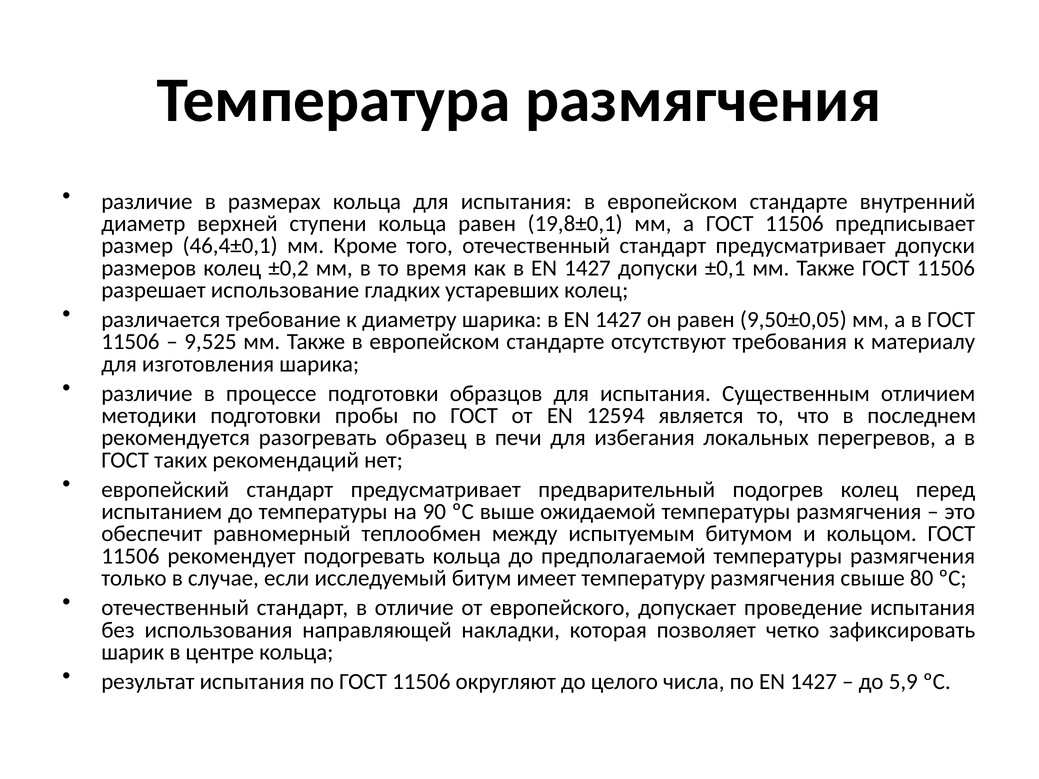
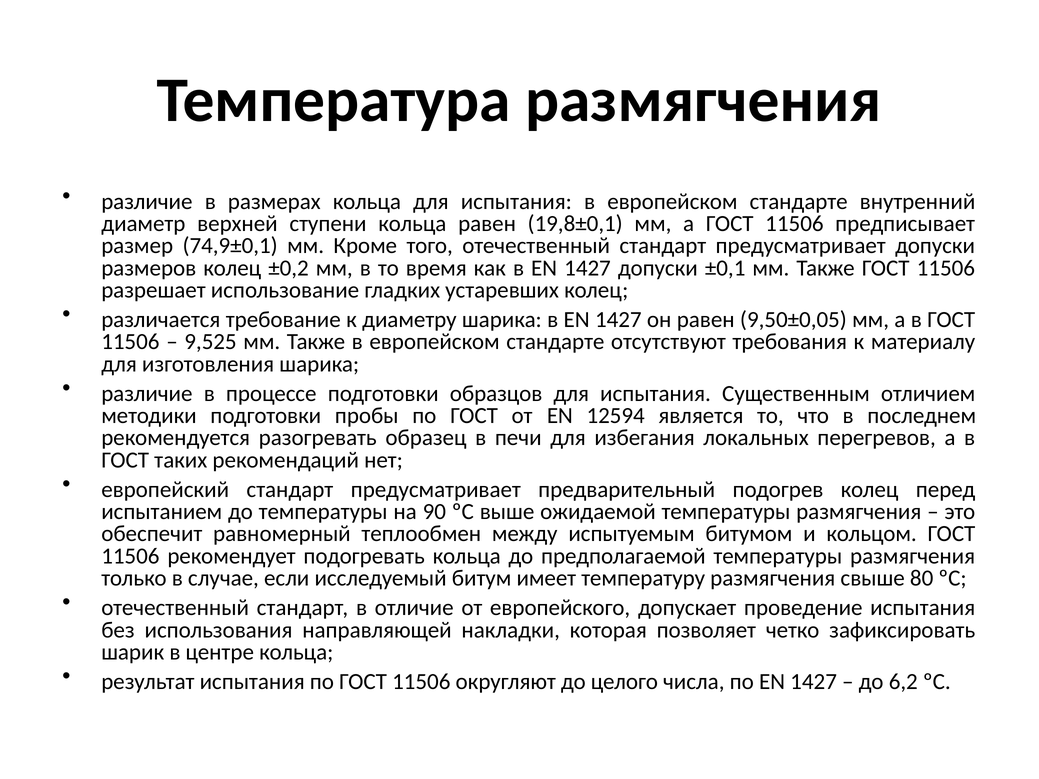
46,4±0,1: 46,4±0,1 -> 74,9±0,1 (230, 246)
5,9: 5,9 -> 6,2 (903, 682)
